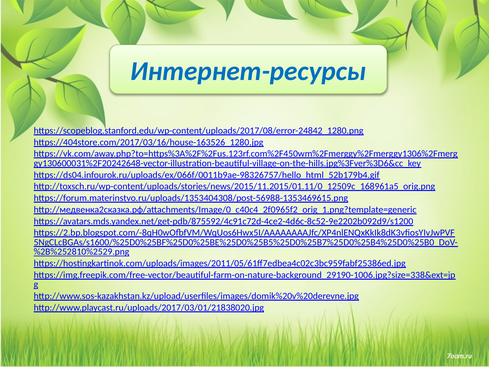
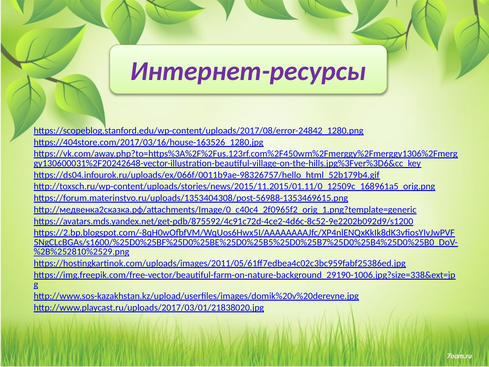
Интернет-ресурсы colour: blue -> purple (248, 71)
